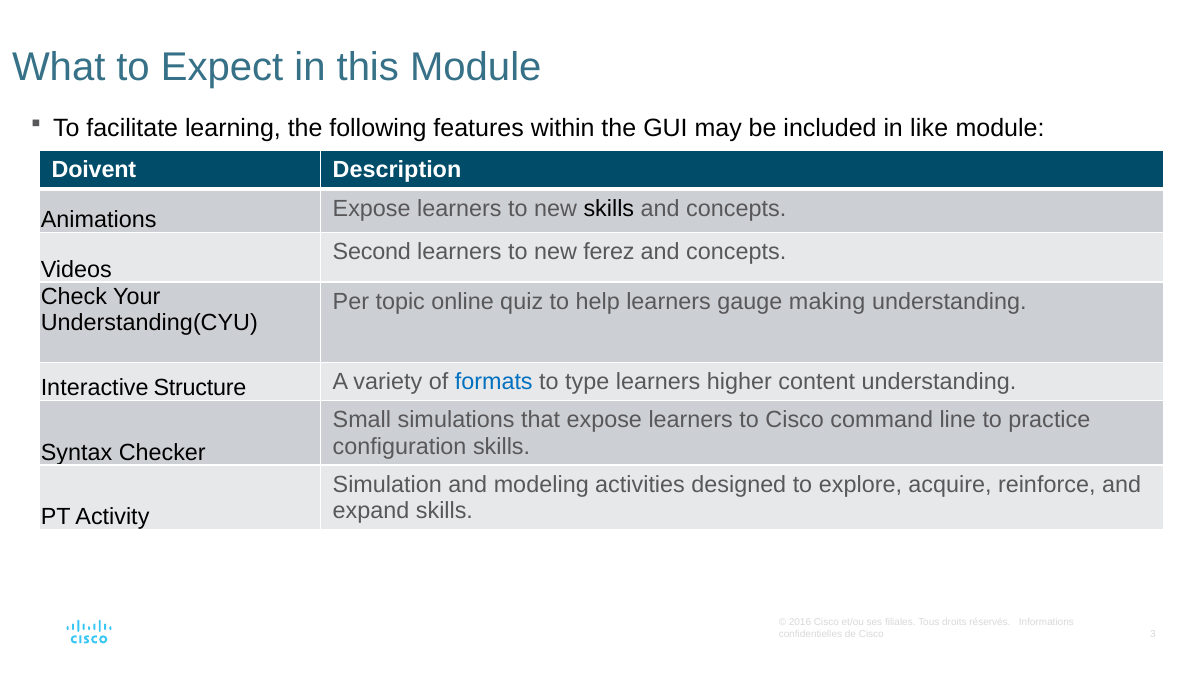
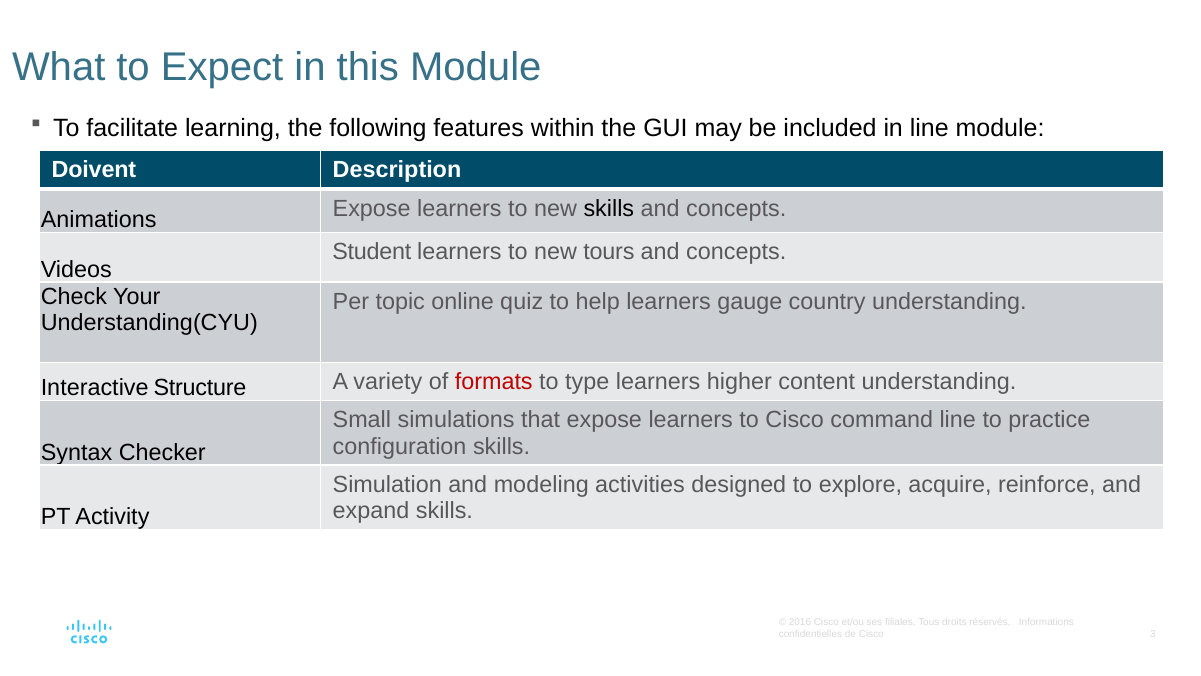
in like: like -> line (929, 128)
Second: Second -> Student (372, 252)
ferez: ferez -> tours (609, 252)
making: making -> country (827, 302)
formats colour: blue -> red (494, 382)
